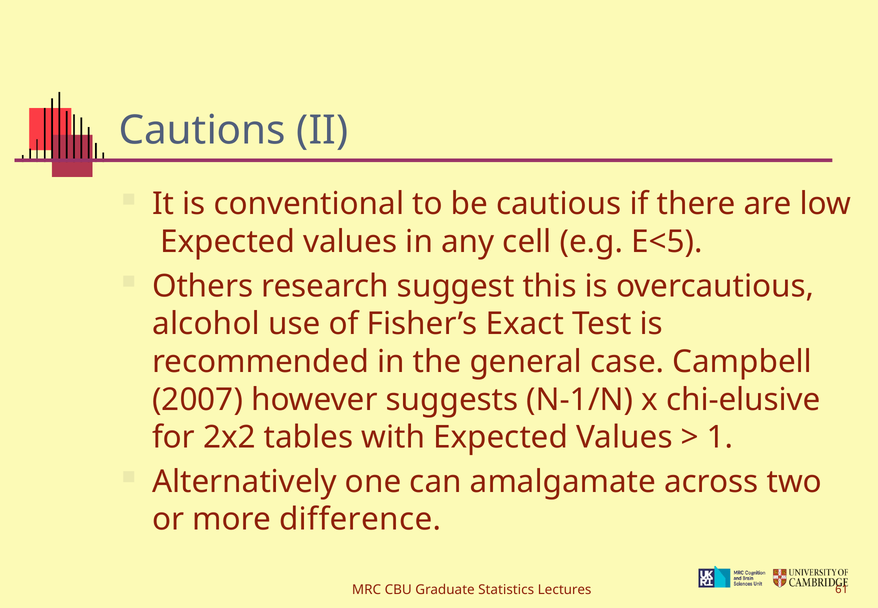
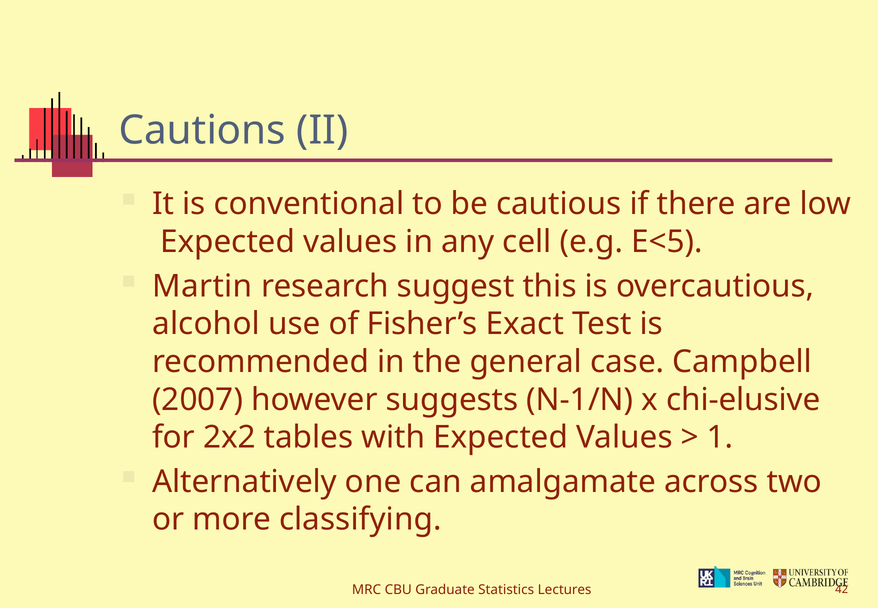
Others: Others -> Martin (202, 286)
difference: difference -> classifying (360, 520)
61: 61 -> 42 (842, 589)
